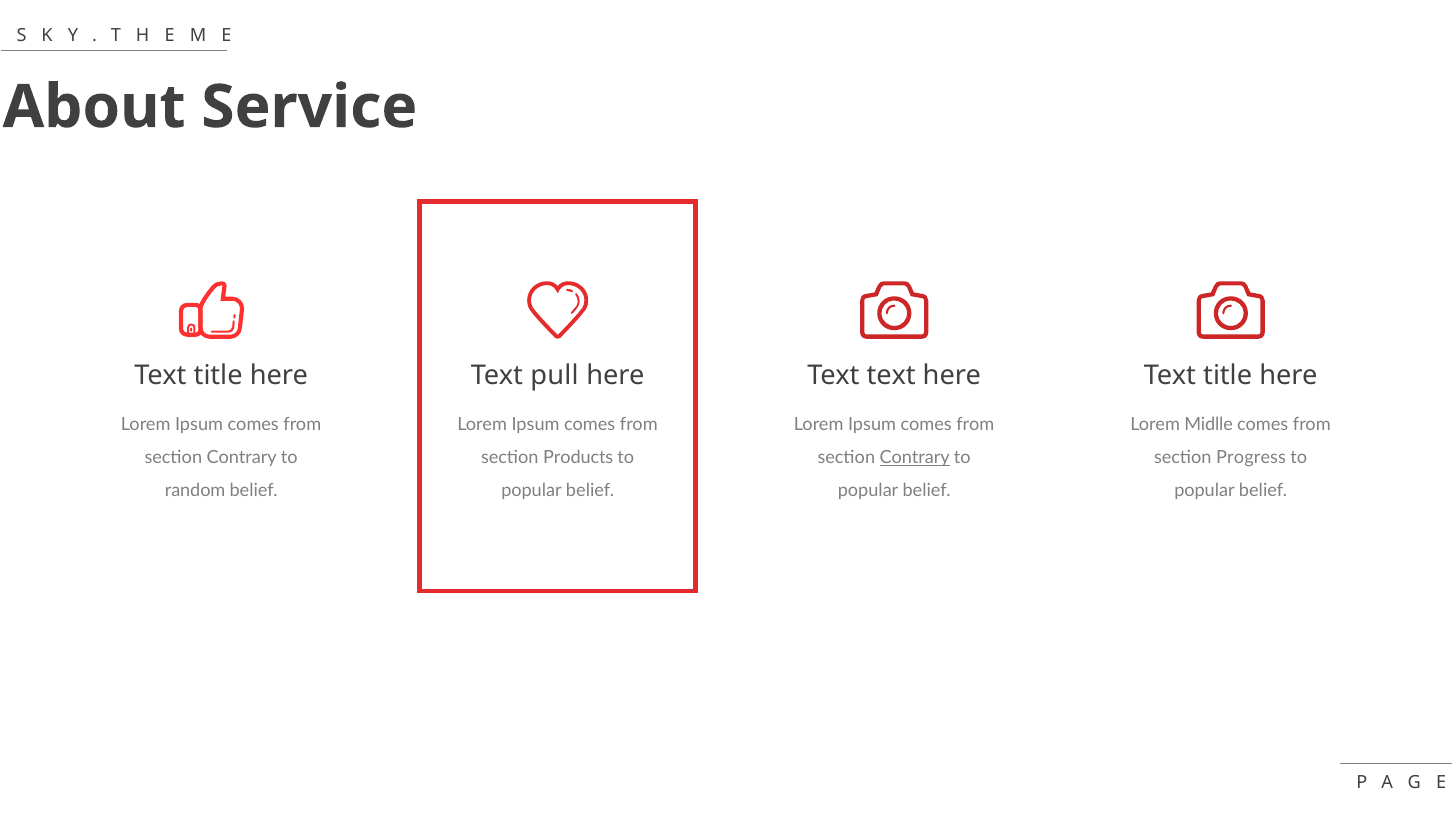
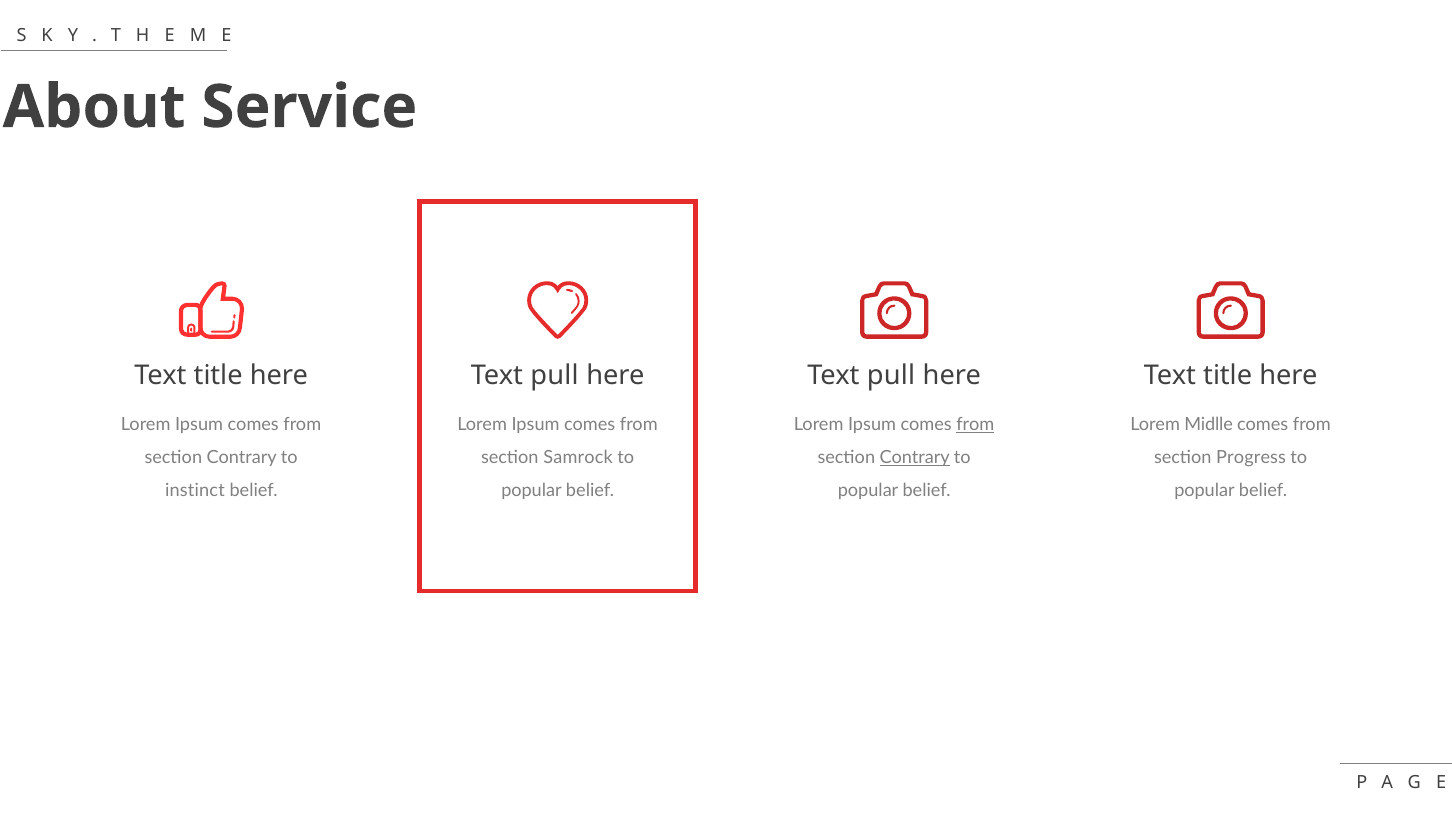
text: text -> pull (891, 376)
from underline: none -> present (975, 425)
Products: Products -> Samrock (578, 458)
random: random -> instinct (195, 490)
